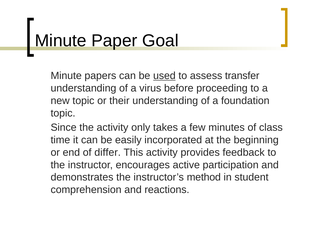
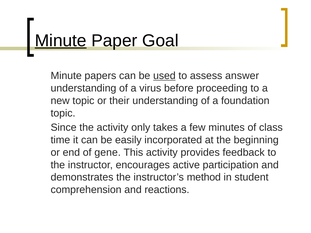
Minute underline: none -> present (61, 41)
transfer: transfer -> answer (242, 76)
differ: differ -> gene (108, 153)
